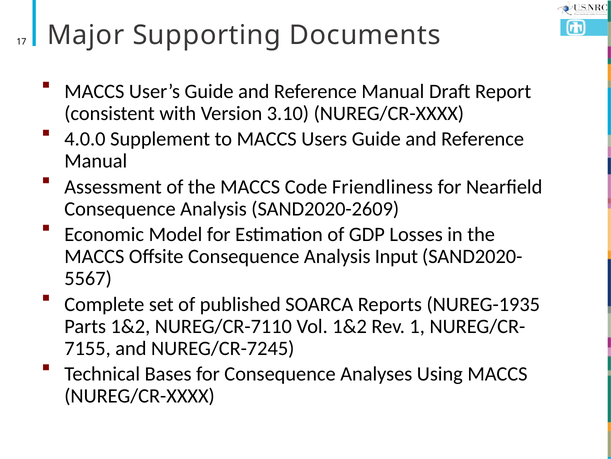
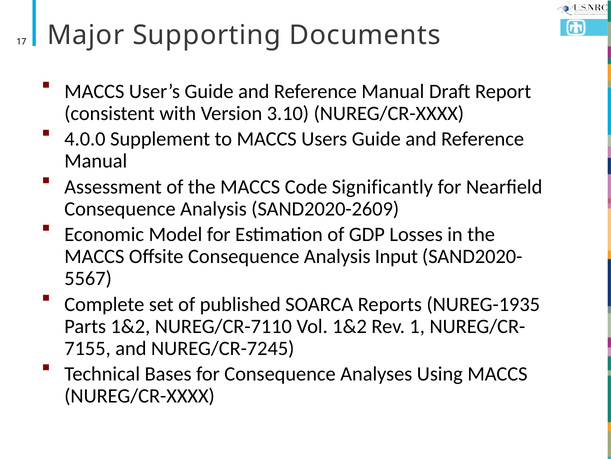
Friendliness: Friendliness -> Significantly (382, 187)
